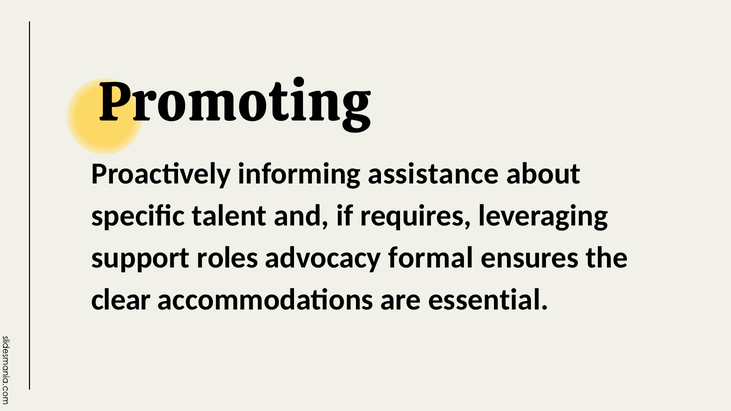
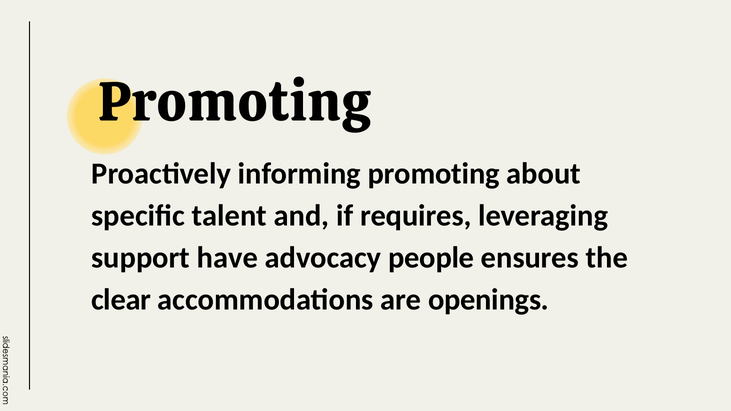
informing assistance: assistance -> promoting (434, 174)
roles: roles -> have (227, 258)
formal: formal -> people (431, 258)
essential: essential -> openings (489, 300)
